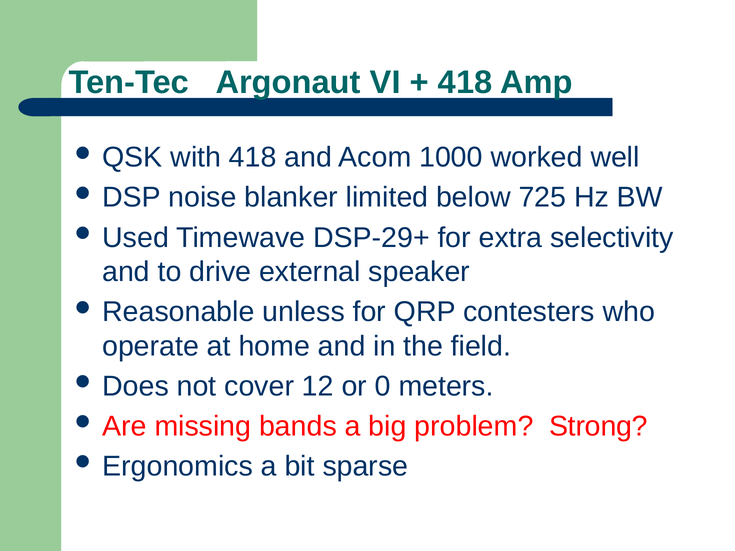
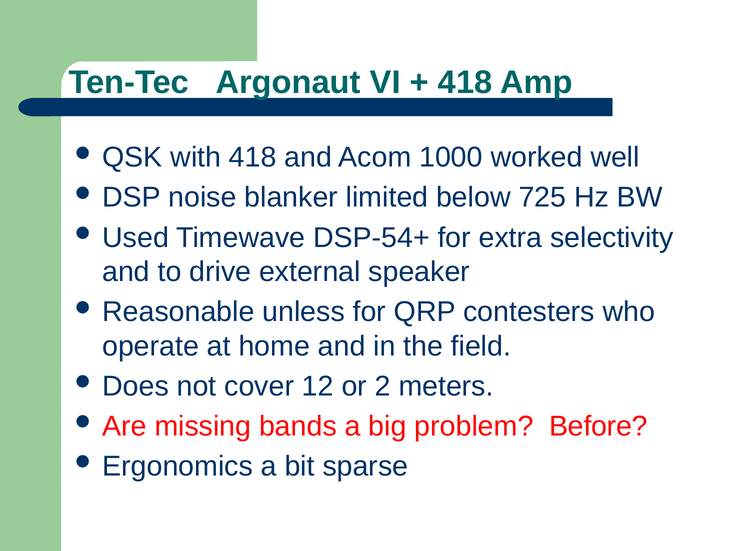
DSP-29+: DSP-29+ -> DSP-54+ (371, 238)
0: 0 -> 2 (383, 386)
Strong: Strong -> Before (598, 426)
